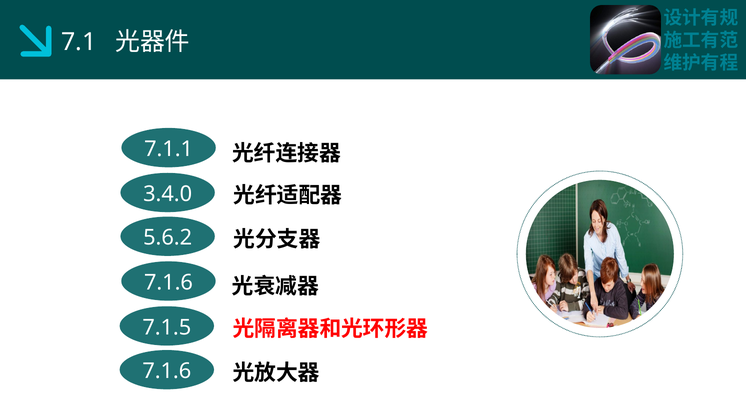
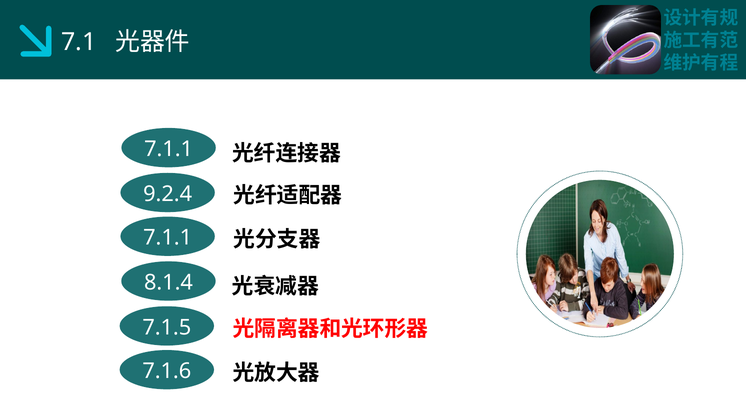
3.4.0: 3.4.0 -> 9.2.4 (168, 194)
5.6.2: 5.6.2 -> 7.1.1 (168, 238)
7.1.6: 7.1.6 -> 8.1.4 (168, 282)
